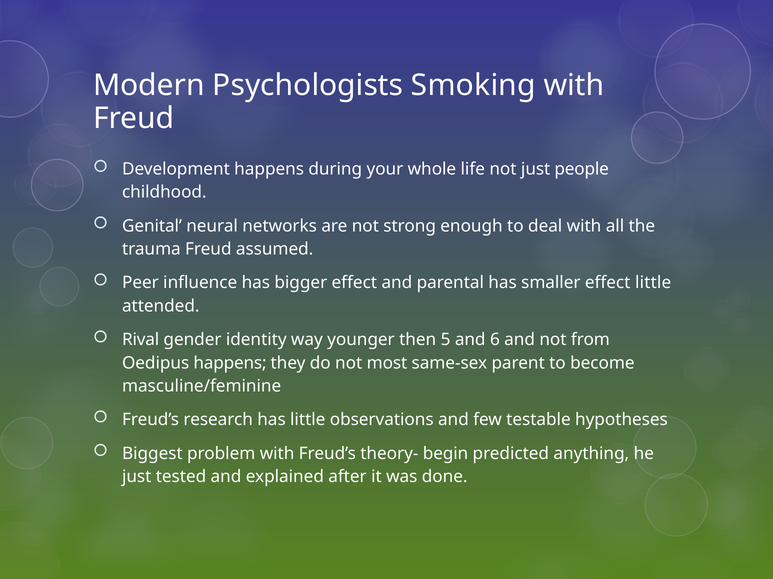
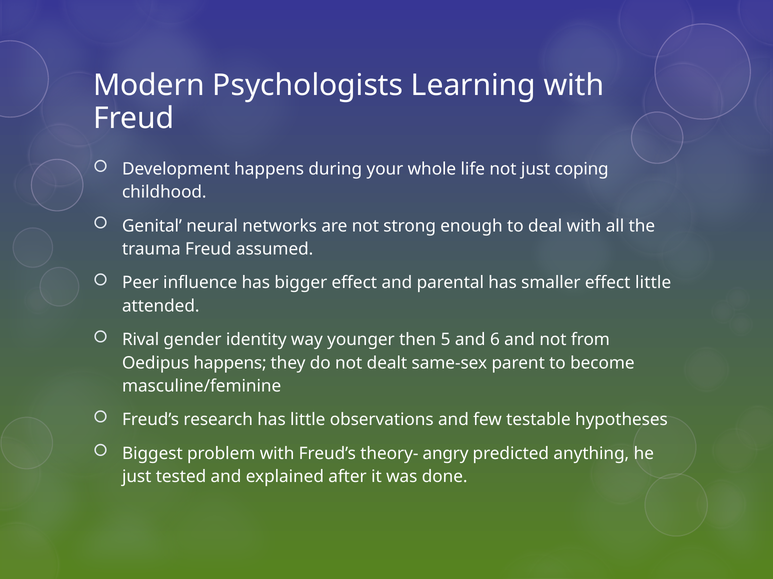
Smoking: Smoking -> Learning (473, 86)
people: people -> coping (582, 169)
most: most -> dealt (387, 363)
begin: begin -> angry (446, 454)
